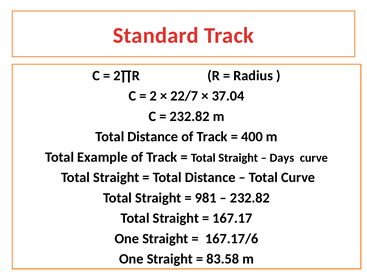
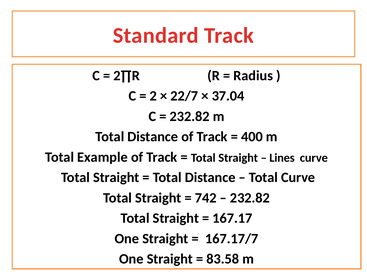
Days: Days -> Lines (282, 158)
981: 981 -> 742 (206, 198)
167.17/6: 167.17/6 -> 167.17/7 (232, 239)
